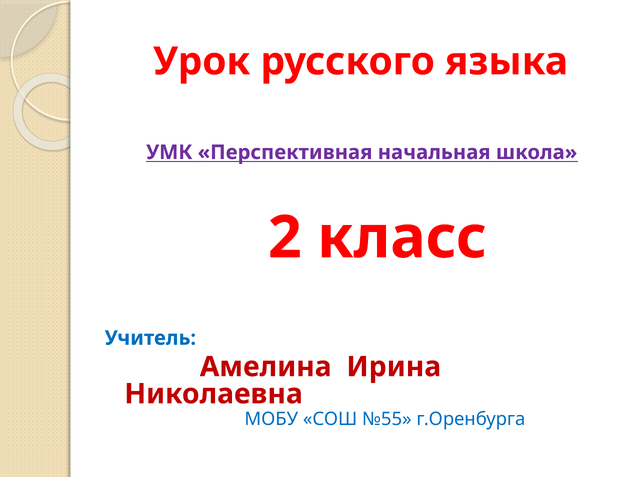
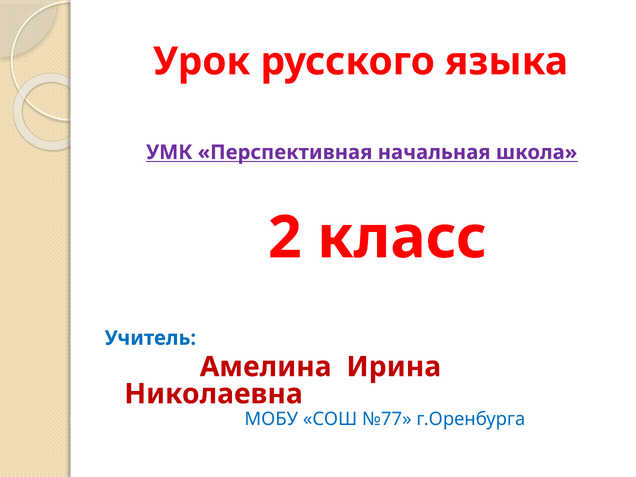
№55: №55 -> №77 (387, 419)
